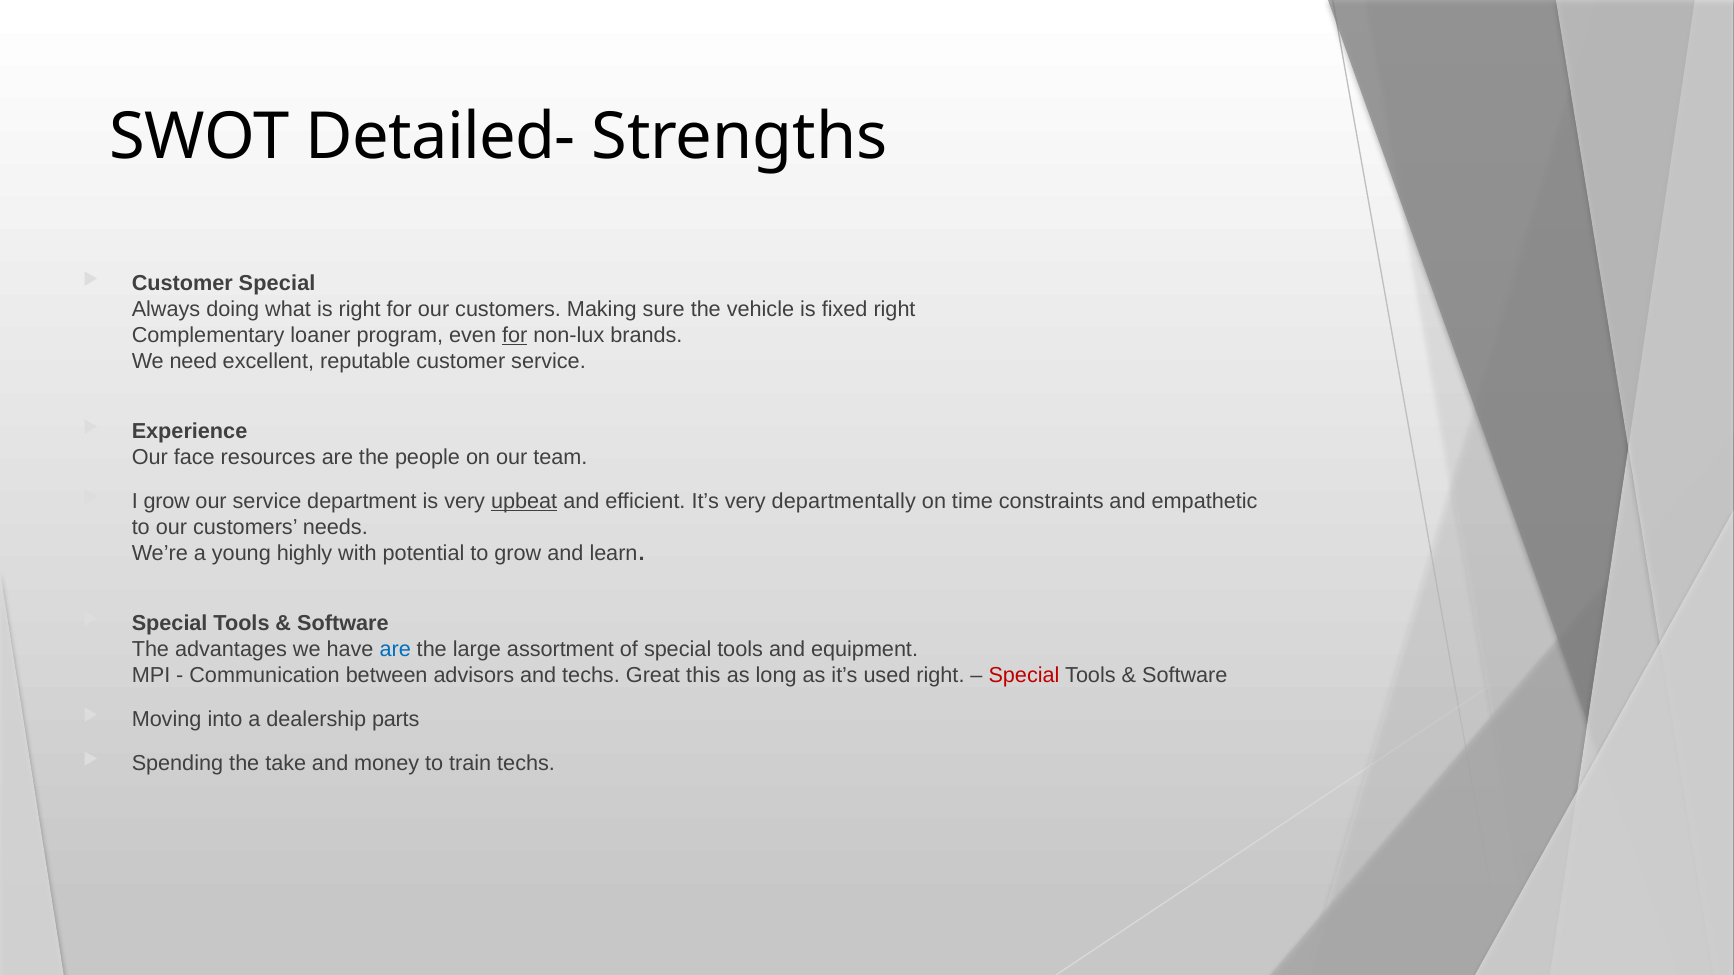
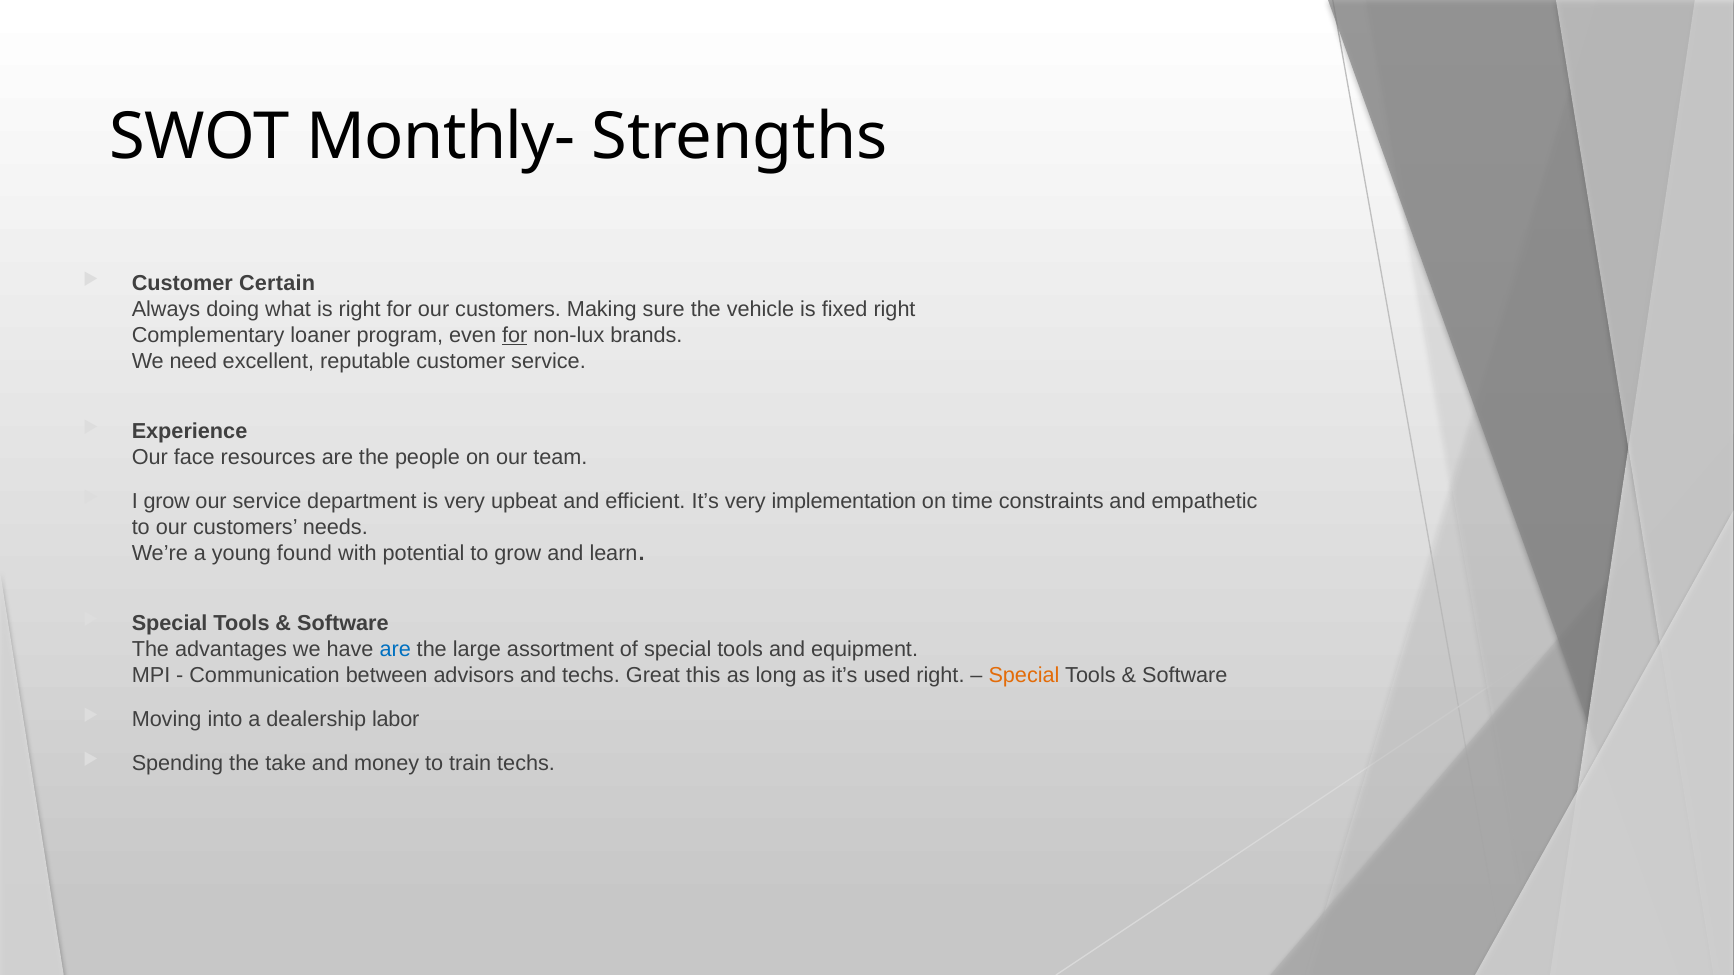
Detailed-: Detailed- -> Monthly- (441, 137)
Customer Special: Special -> Certain (277, 283)
upbeat underline: present -> none (524, 501)
departmentally: departmentally -> implementation (844, 501)
highly: highly -> found (304, 553)
Special colour: red -> orange (1024, 675)
parts: parts -> labor (396, 720)
